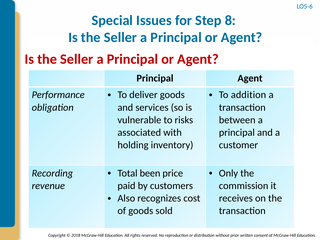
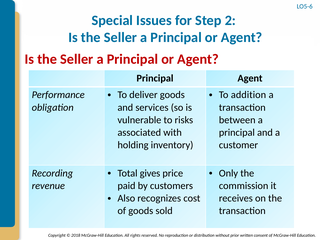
8: 8 -> 2 (230, 20)
been: been -> gives (150, 173)
